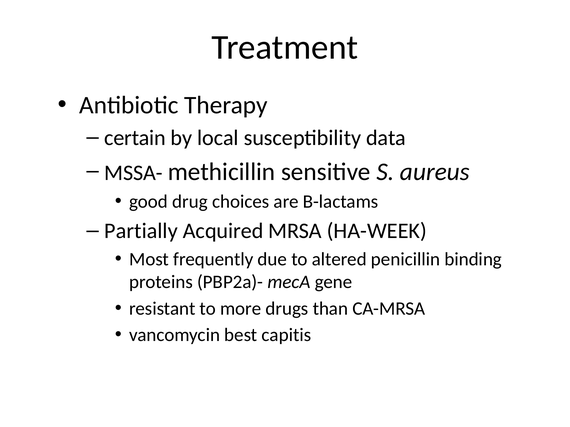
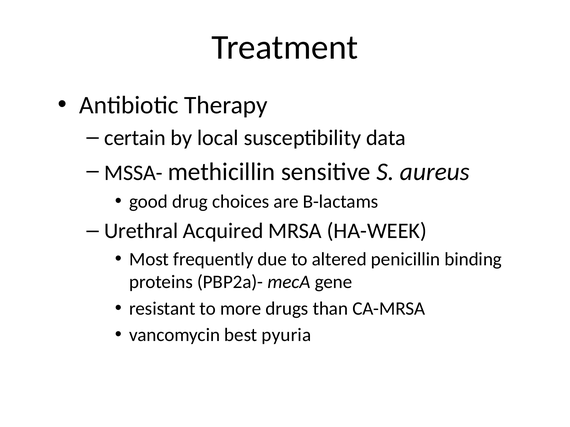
Partially: Partially -> Urethral (141, 231)
capitis: capitis -> pyuria (286, 335)
